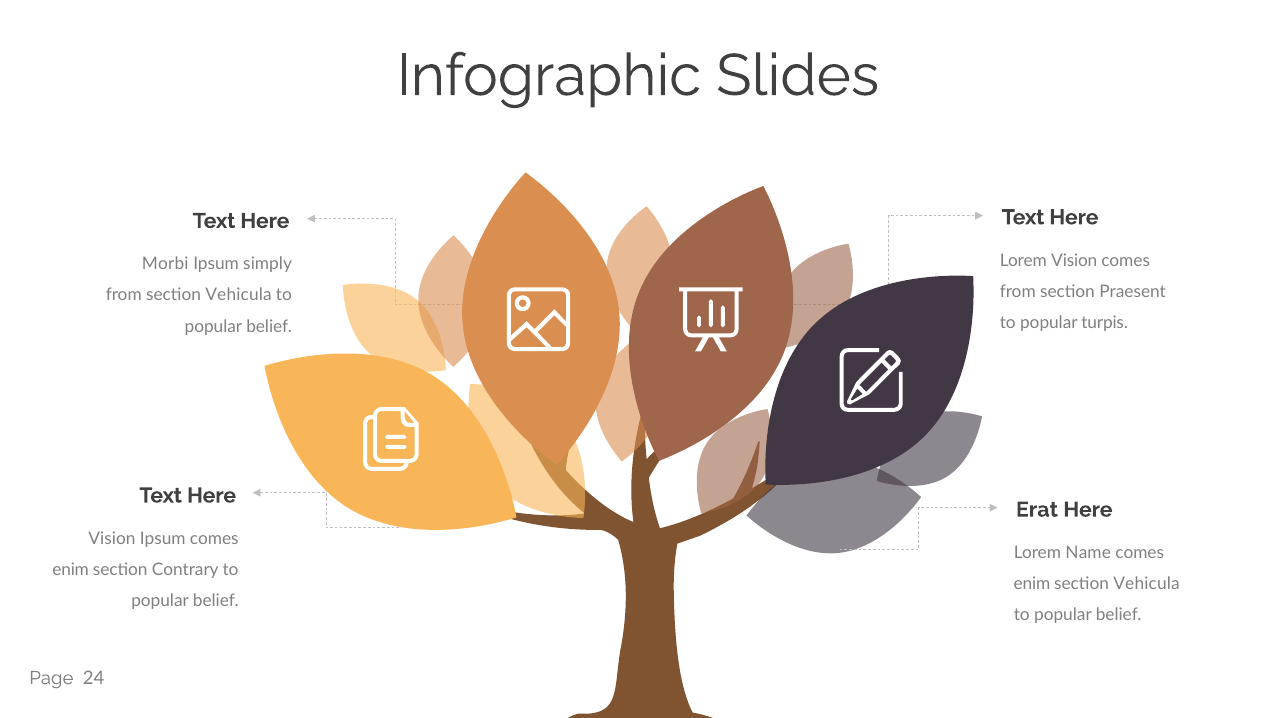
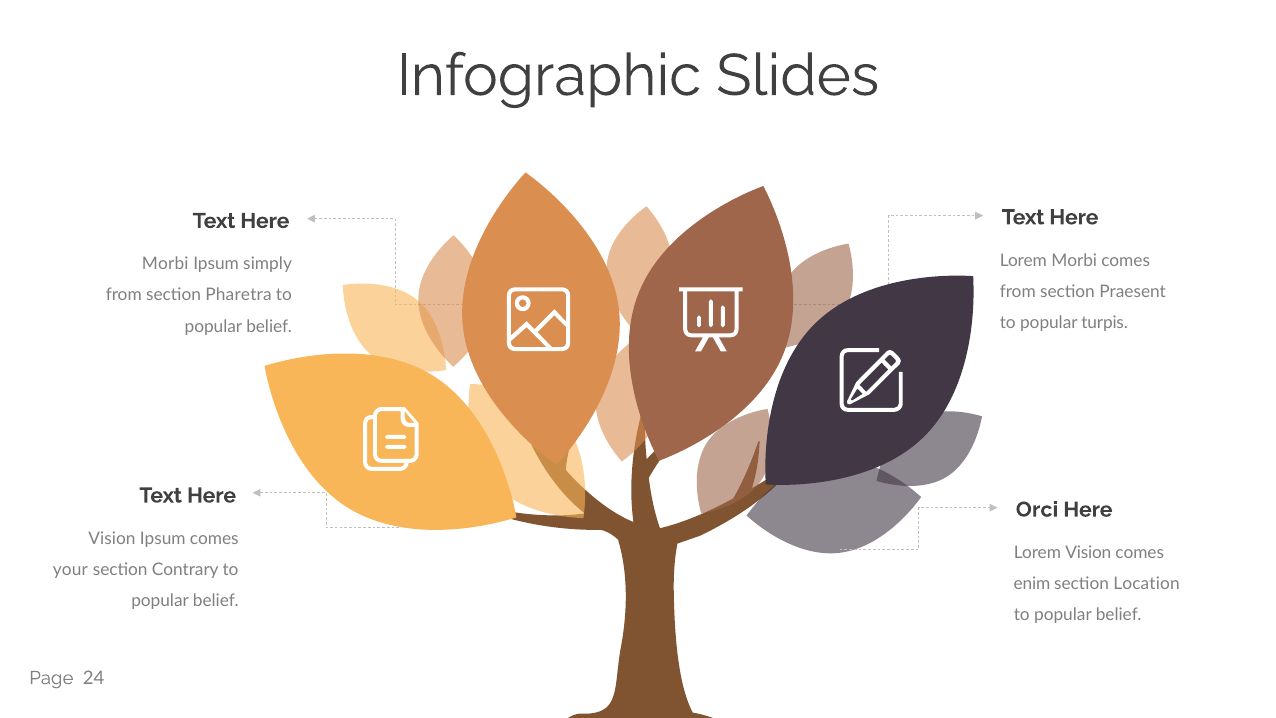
Lorem Vision: Vision -> Morbi (1074, 260)
from section Vehicula: Vehicula -> Pharetra (239, 295)
Erat: Erat -> Orci (1037, 509)
Lorem Name: Name -> Vision (1088, 553)
enim: enim -> your (70, 570)
Vehicula: Vehicula -> Location (1147, 584)
